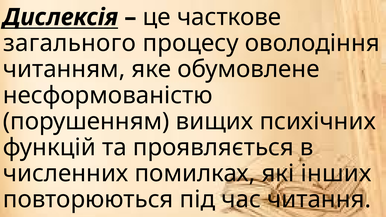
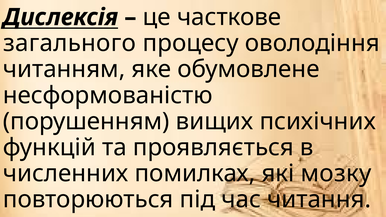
інших: інших -> мозку (336, 174)
